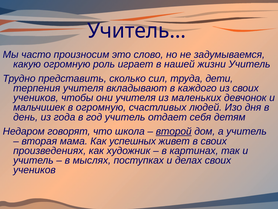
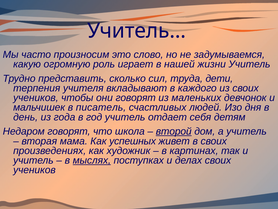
они учителя: учителя -> говорят (136, 98)
в огромную: огромную -> писатель (101, 107)
мыслях underline: none -> present (92, 160)
